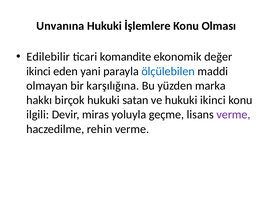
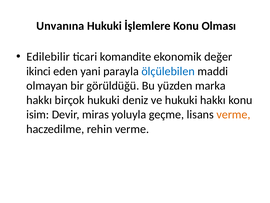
karşılığına: karşılığına -> görüldüğü (113, 85)
satan: satan -> deniz (135, 100)
hukuki ikinci: ikinci -> hakkı (213, 100)
ilgili: ilgili -> isim (38, 114)
verme colour: purple -> orange (233, 114)
